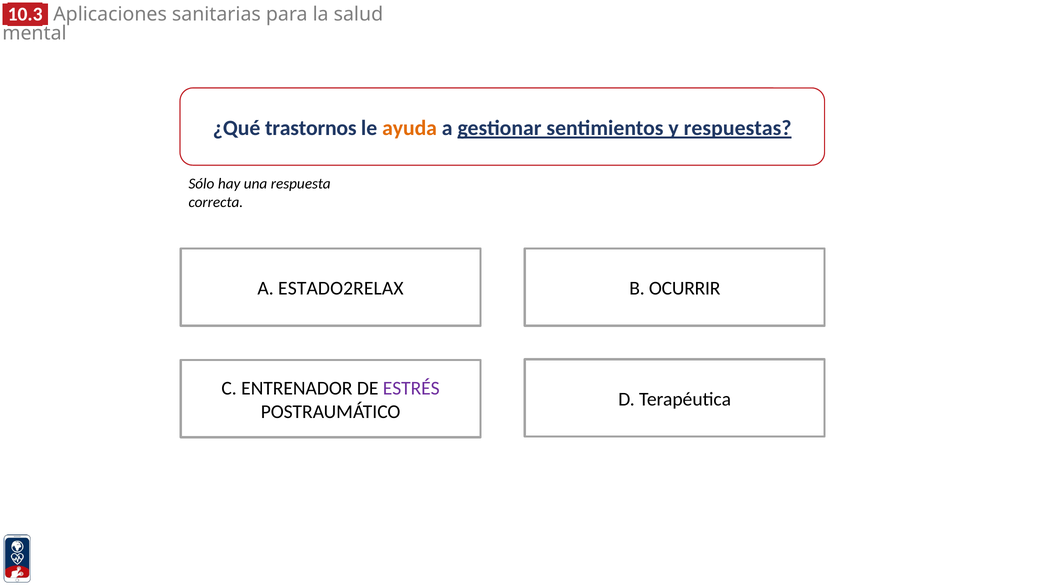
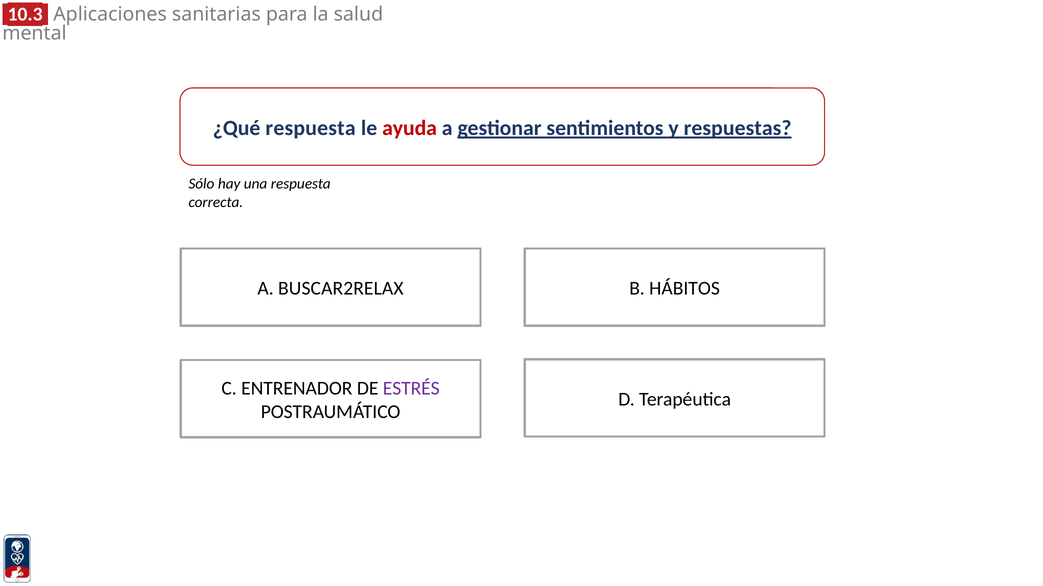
¿Qué trastornos: trastornos -> respuesta (311, 128)
ayuda colour: orange -> red (410, 128)
ESTADO2RELAX: ESTADO2RELAX -> BUSCAR2RELAX (341, 289)
OCURRIR: OCURRIR -> HÁBITOS (685, 289)
